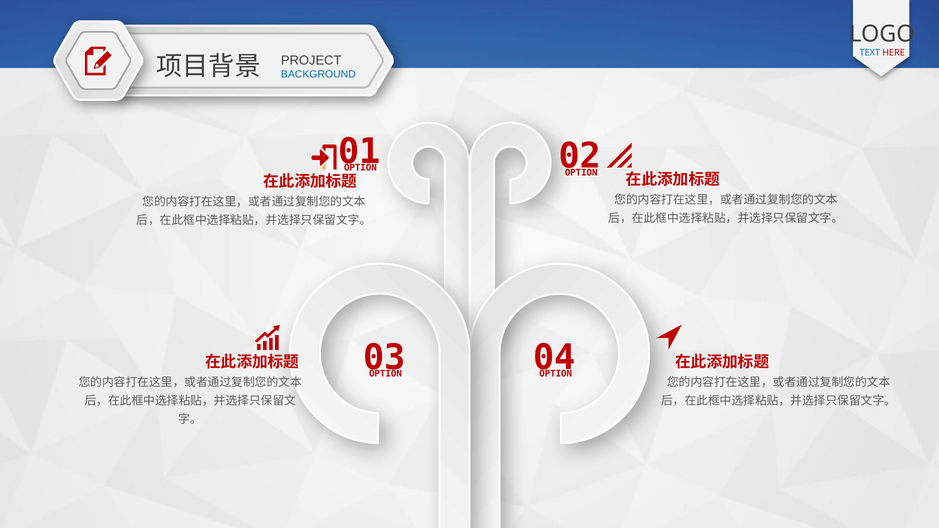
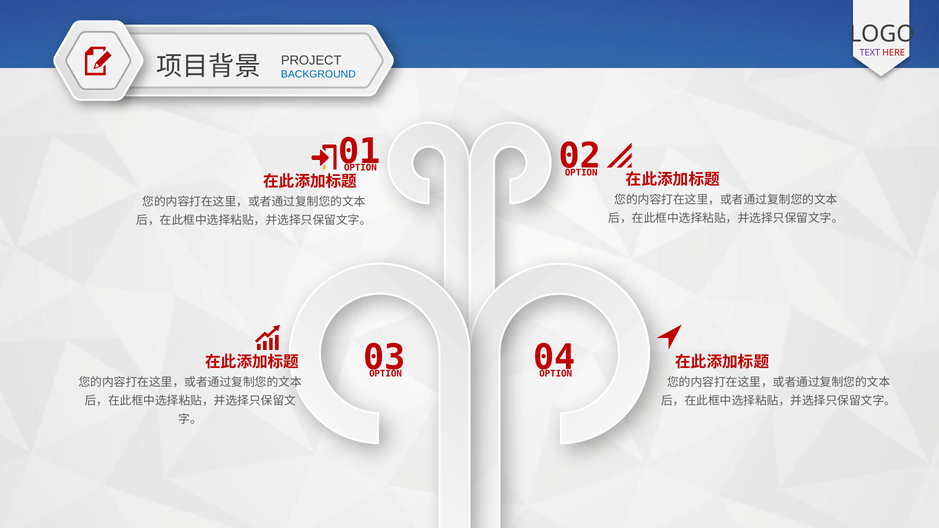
TEXT colour: blue -> purple (870, 53)
